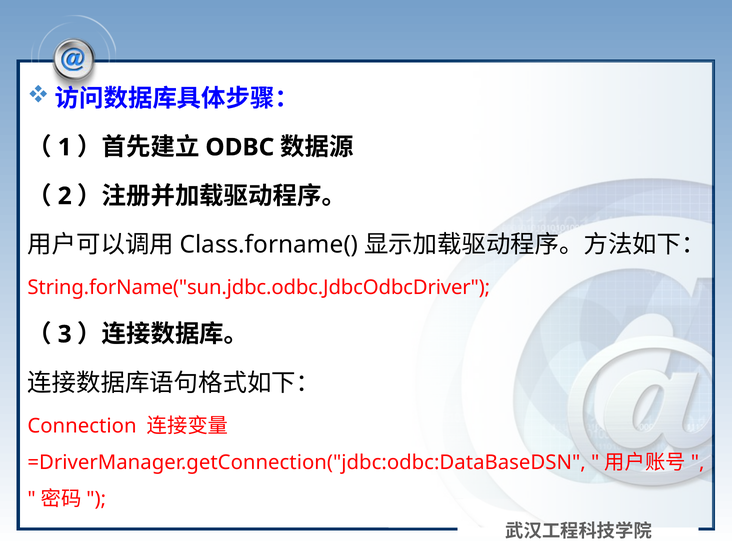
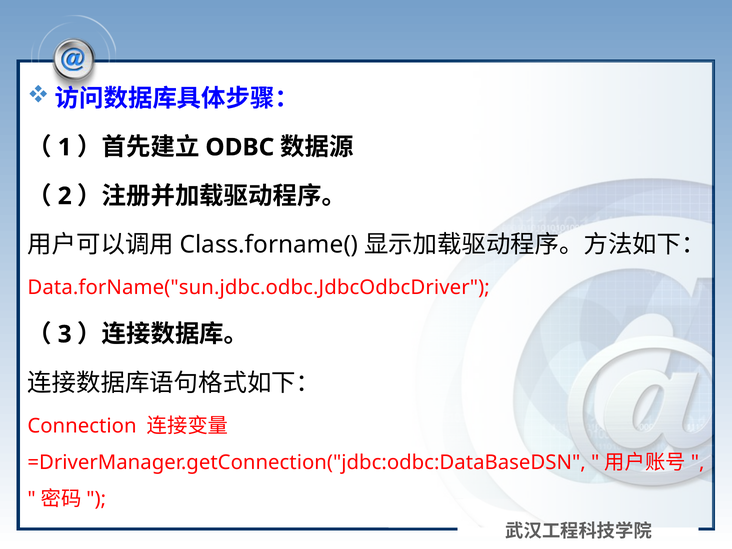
String.forName("sun.jdbc.odbc.JdbcOdbcDriver: String.forName("sun.jdbc.odbc.JdbcOdbcDriver -> Data.forName("sun.jdbc.odbc.JdbcOdbcDriver (259, 288)
